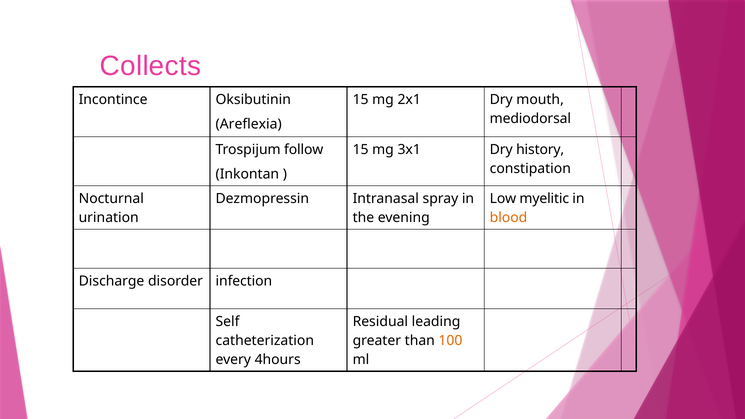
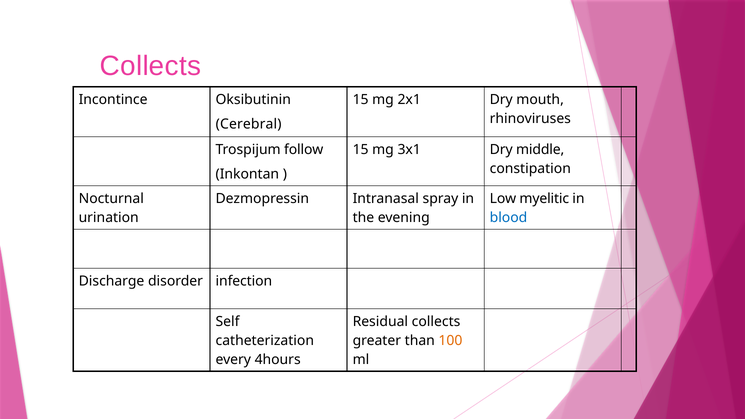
mediodorsal: mediodorsal -> rhinoviruses (530, 119)
Areflexia: Areflexia -> Cerebral (249, 124)
history: history -> middle (540, 150)
blood colour: orange -> blue (509, 218)
Residual leading: leading -> collects (436, 322)
